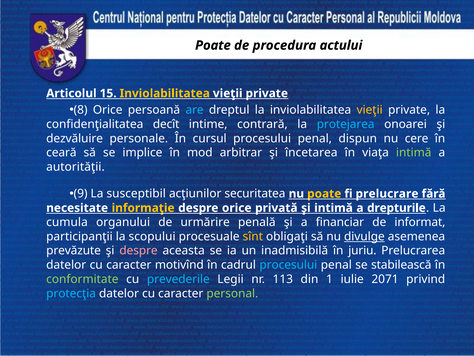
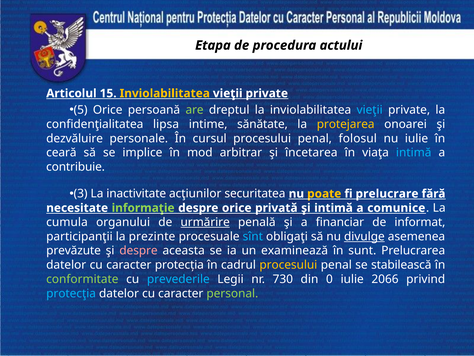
Poate: Poate -> Etapa (213, 45)
8: 8 -> 5 (81, 110)
are colour: light blue -> light green (195, 110)
vieţii colour: yellow -> light blue (370, 110)
decît: decît -> lipsa (166, 124)
contrară: contrară -> sănătate (262, 124)
protejarea colour: light blue -> yellow (346, 124)
dispun: dispun -> folosul (358, 138)
nu cere: cere -> iulie (417, 138)
intimă colour: light green -> light blue (414, 153)
autorităţii: autorităţii -> contribuie (76, 167)
9: 9 -> 3 (81, 193)
susceptibil: susceptibil -> inactivitate (136, 193)
informaţie colour: yellow -> light green (143, 208)
drepturile: drepturile -> comunice (396, 208)
urmărire underline: none -> present (205, 222)
scopului: scopului -> prezinte (152, 236)
sînt colour: yellow -> light blue (253, 236)
inadmisibilă: inadmisibilă -> examinează (295, 250)
juriu: juriu -> sunt (362, 250)
motivînd: motivînd -> protecția (179, 265)
procesului colour: light blue -> yellow (288, 265)
113: 113 -> 730 (283, 279)
1: 1 -> 0 (329, 279)
2071: 2071 -> 2066 (385, 279)
